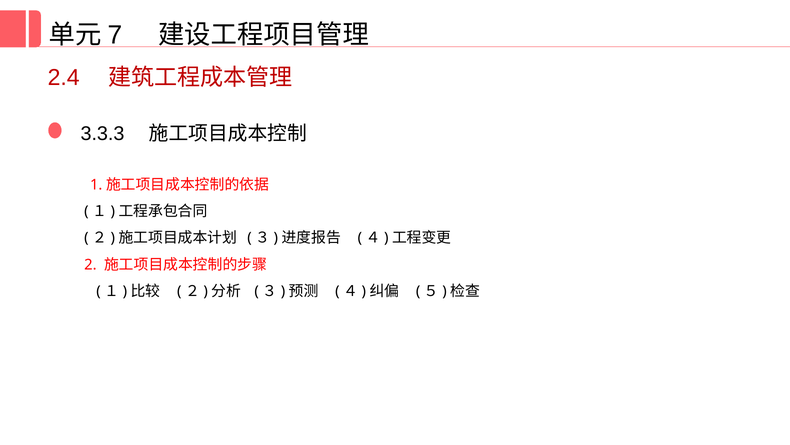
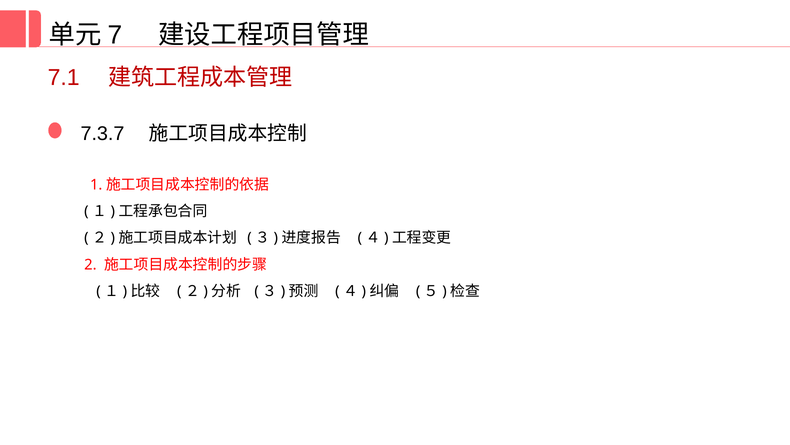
2.4: 2.4 -> 7.1 (64, 77)
3.3.3: 3.3.3 -> 7.3.7 (102, 134)
